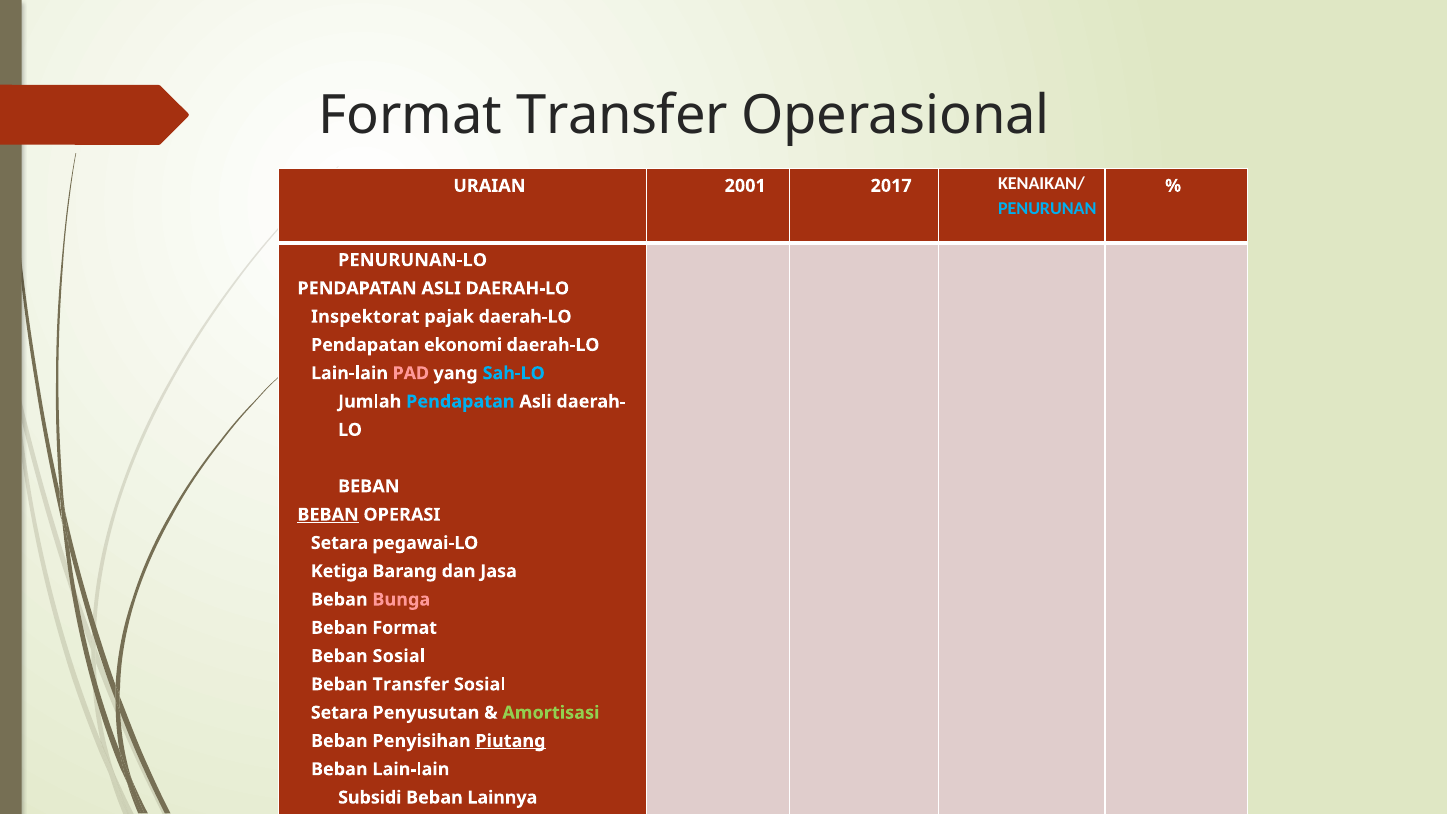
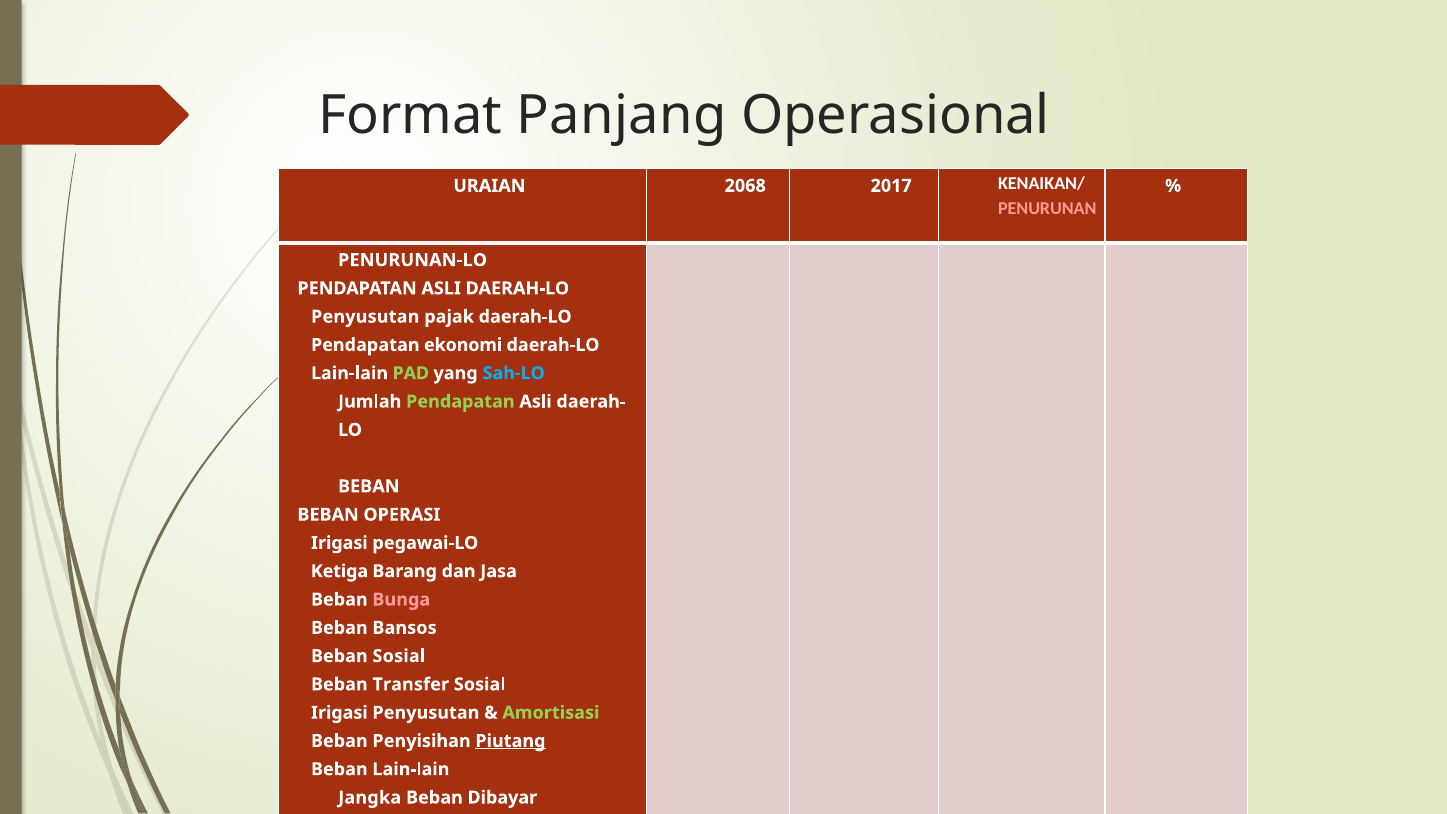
Format Transfer: Transfer -> Panjang (622, 116)
2001: 2001 -> 2068 (745, 186)
PENURUNAN colour: light blue -> pink (1047, 209)
Inspektorat: Inspektorat -> Penyusutan (365, 317)
PAD colour: pink -> light green (411, 373)
Pendapatan colour: light blue -> light green (460, 402)
BEBAN underline: present -> none (328, 515)
Setara: Setara -> Irigasi (339, 543)
Beban Format: Format -> Bansos (405, 628)
Setara: Setara -> Irigasi (339, 713)
Subsidi: Subsidi -> Jangka (370, 797)
Lainnya: Lainnya -> Dibayar (502, 797)
